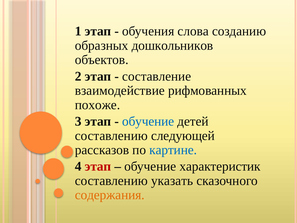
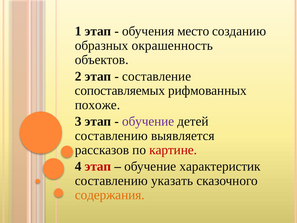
слова: слова -> место (193, 31)
дошкольников: дошкольников -> окрашенность (172, 45)
взаимодействие: взаимодействие -> сопоставляемых (120, 90)
обучение colour: blue -> purple (148, 121)
следующей: следующей -> выявляется (183, 135)
картине colour: blue -> red (173, 150)
